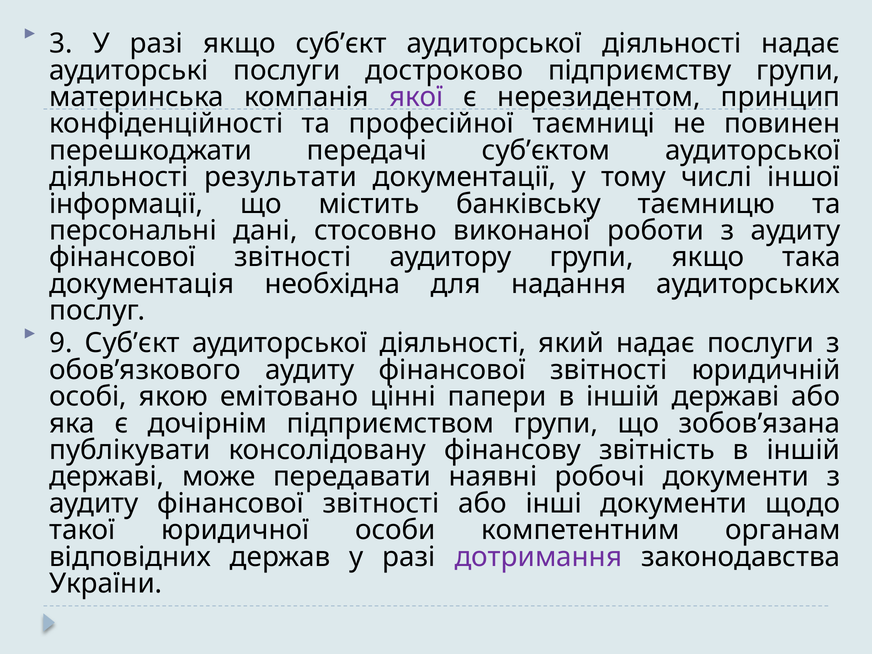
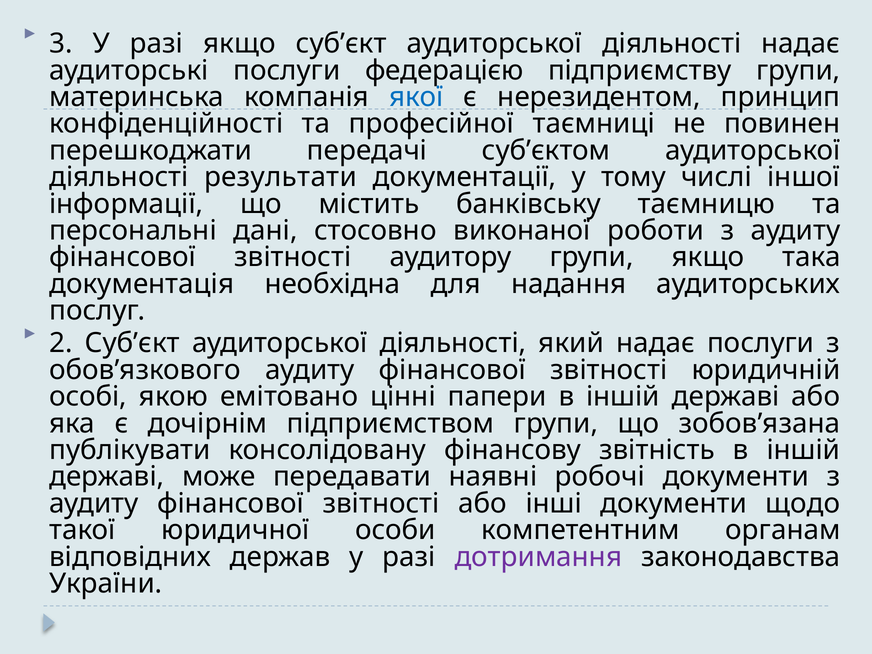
достроково: достроково -> федерацією (444, 70)
якої colour: purple -> blue (416, 97)
9: 9 -> 2 (61, 343)
